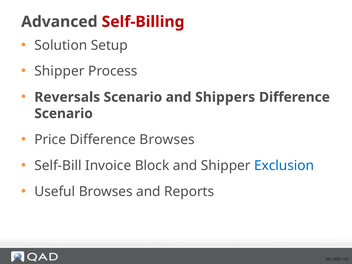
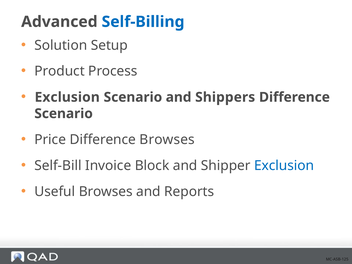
Self-Billing colour: red -> blue (143, 22)
Shipper: Shipper -> Product (60, 71)
Reversals: Reversals -> Exclusion (67, 97)
